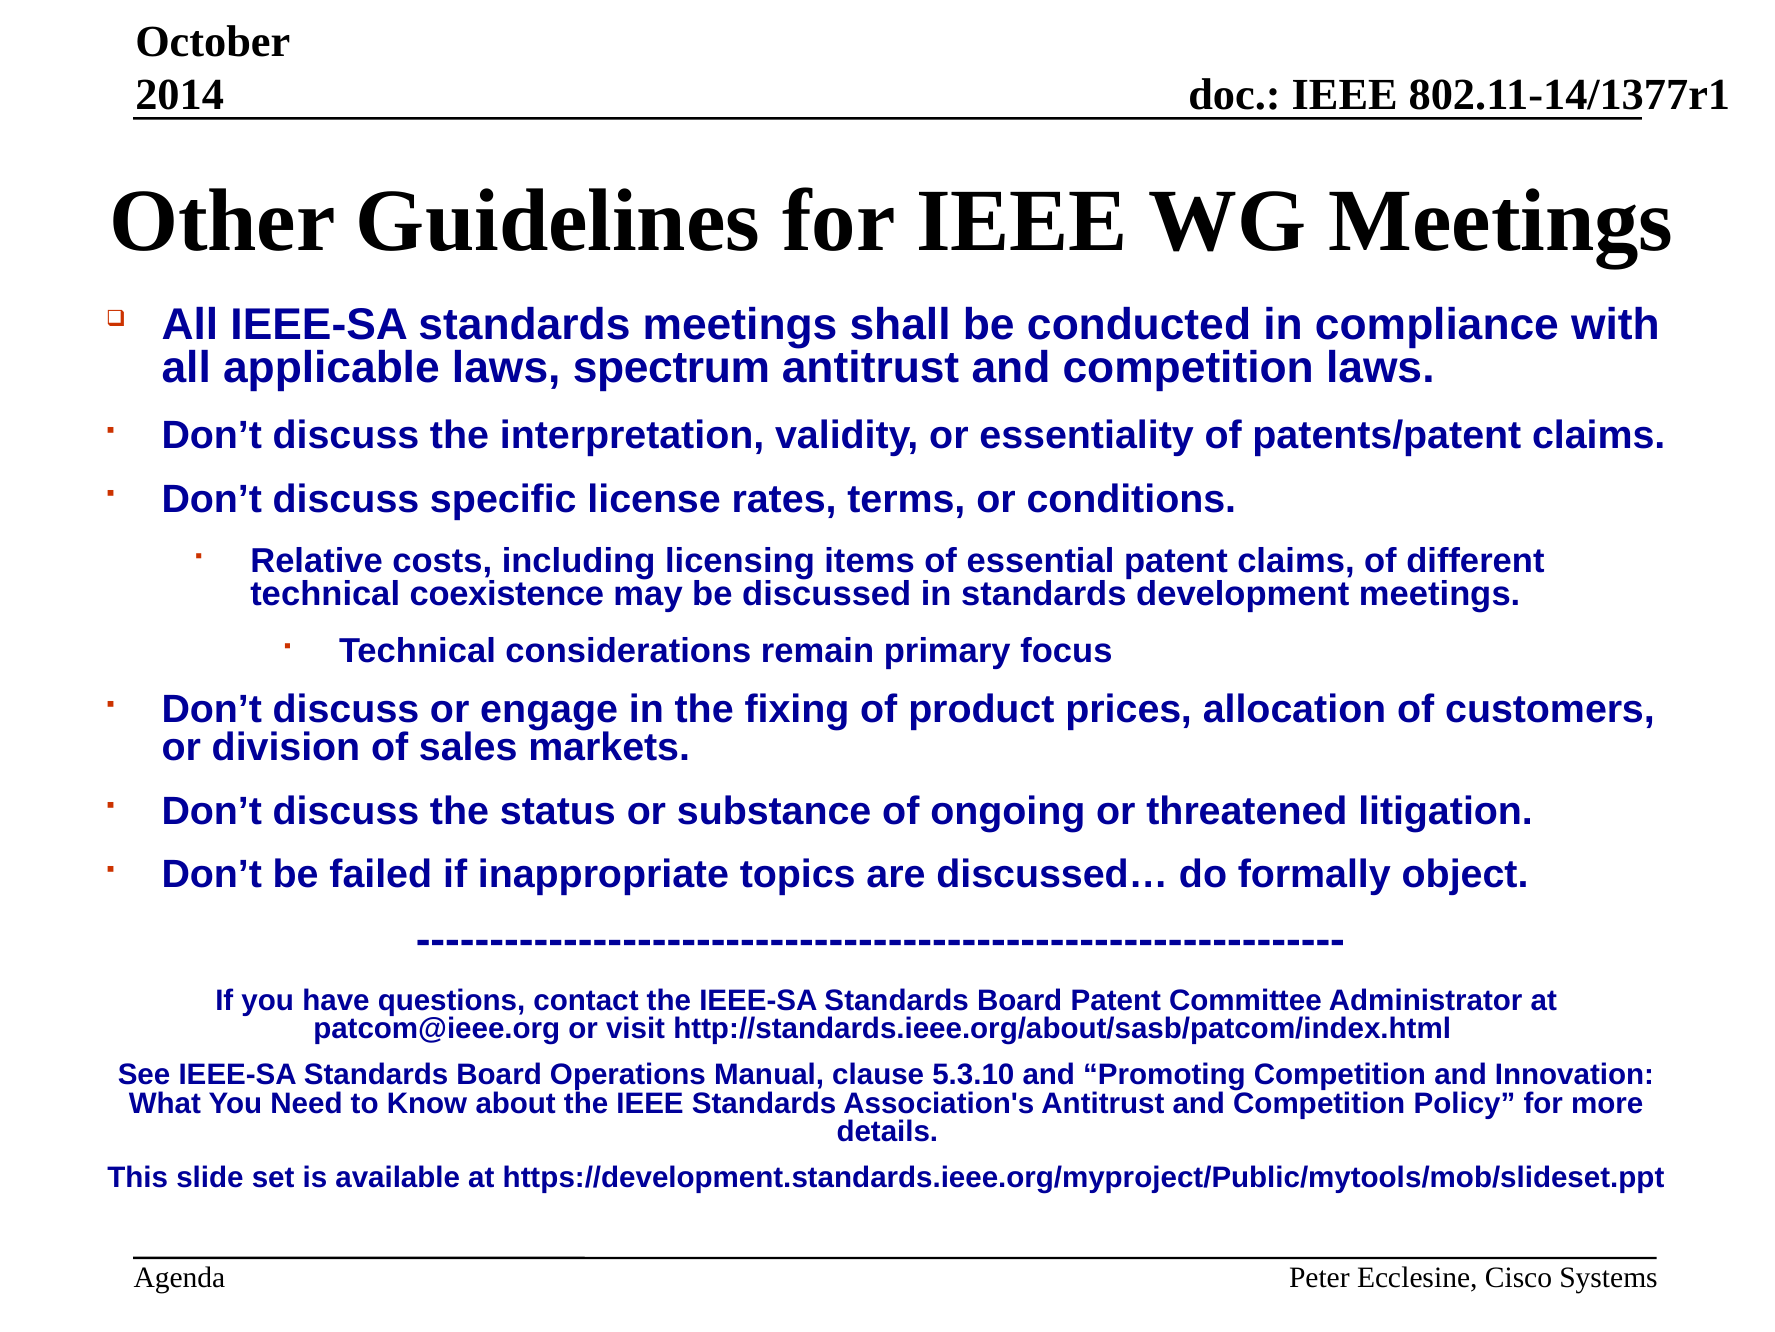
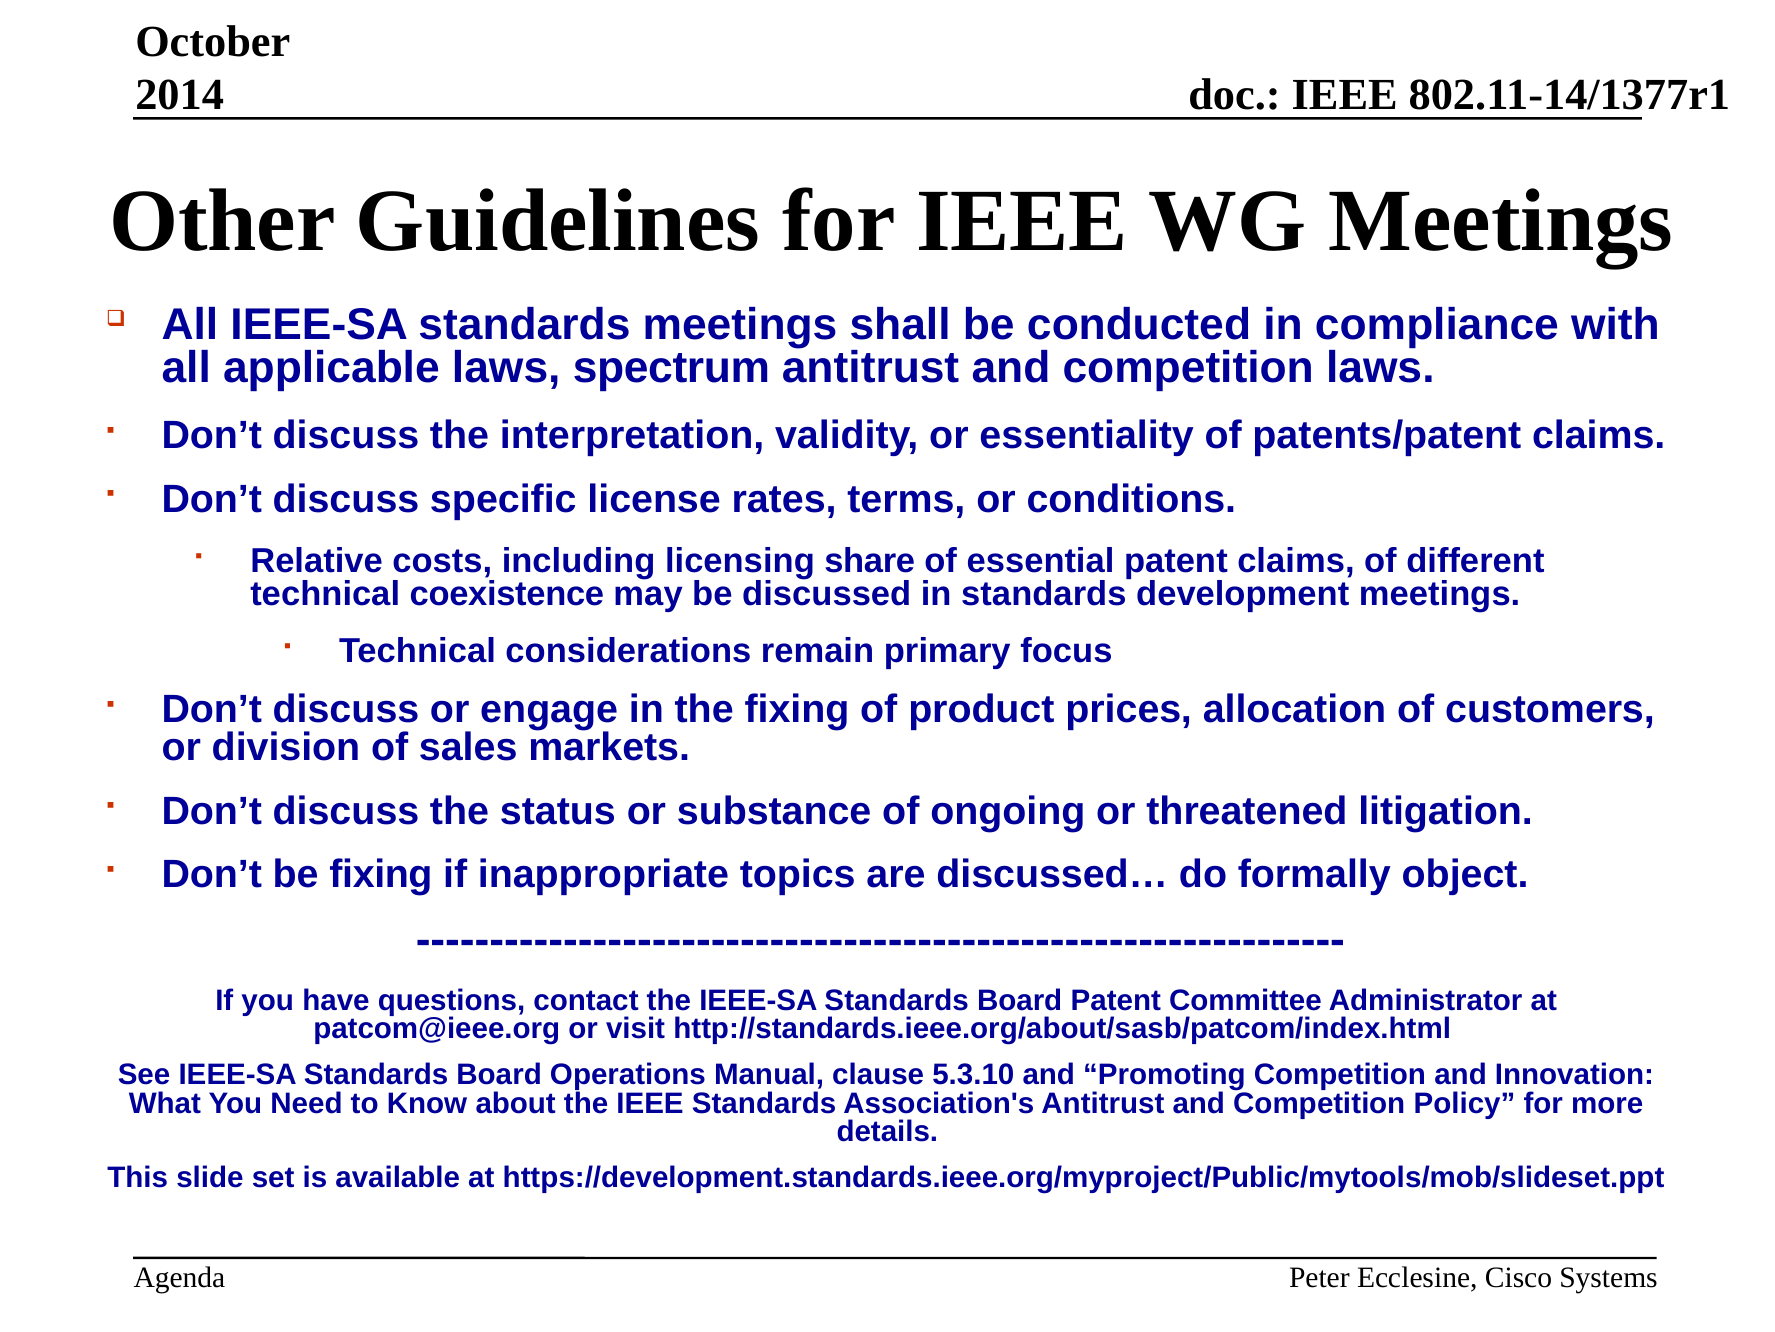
items: items -> share (870, 561)
be failed: failed -> fixing (381, 874)
